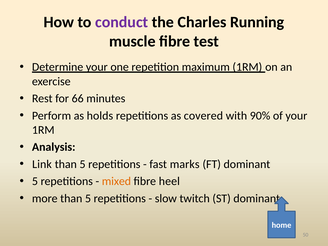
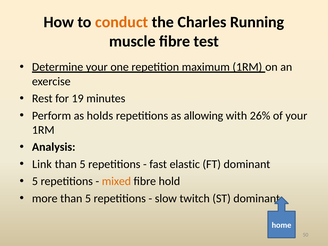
conduct colour: purple -> orange (122, 22)
66: 66 -> 19 (78, 99)
covered: covered -> allowing (204, 116)
90%: 90% -> 26% (260, 116)
marks: marks -> elastic (185, 164)
heel: heel -> hold (169, 181)
